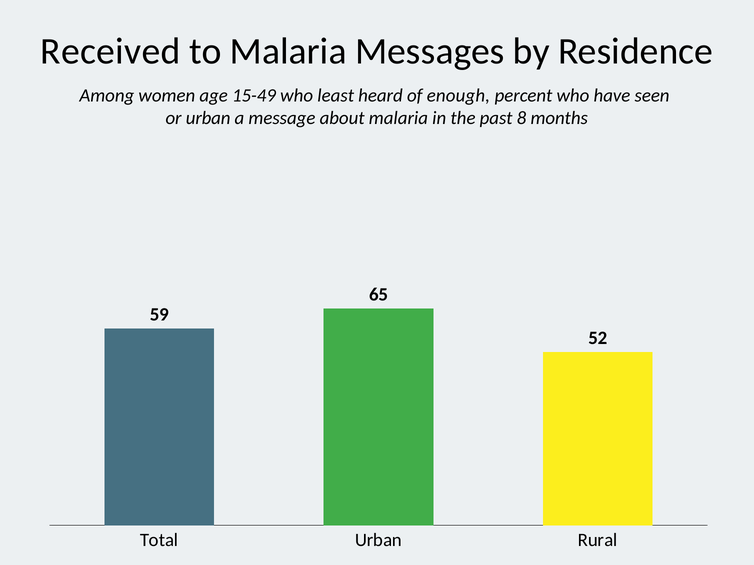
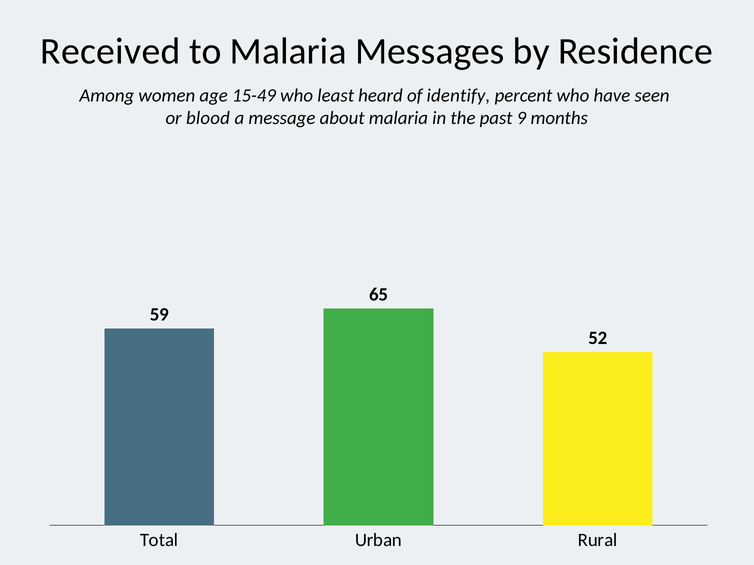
enough: enough -> identify (458, 96)
or urban: urban -> blood (208, 118)
8: 8 -> 9 (521, 118)
